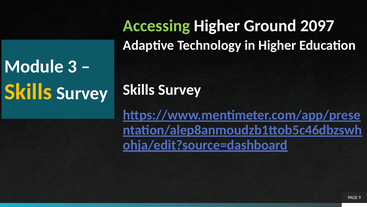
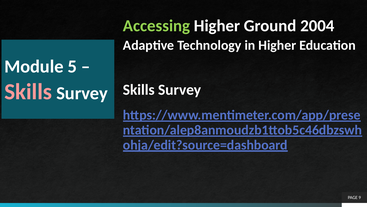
2097: 2097 -> 2004 (317, 26)
3: 3 -> 5 (72, 66)
Skills colour: yellow -> pink (28, 92)
